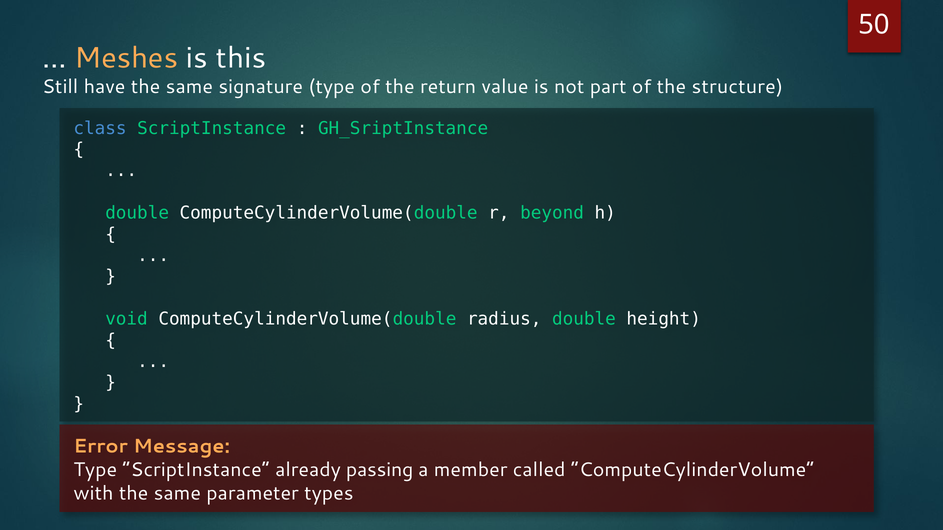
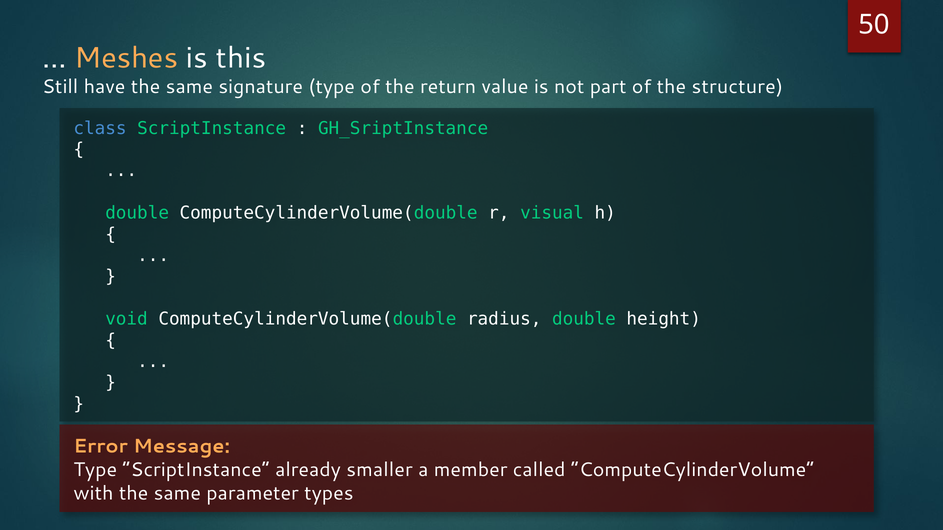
beyond: beyond -> visual (552, 213)
passing: passing -> smaller (380, 470)
